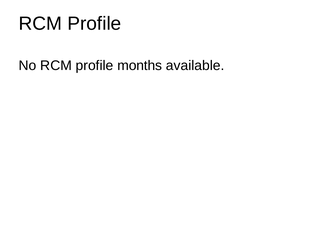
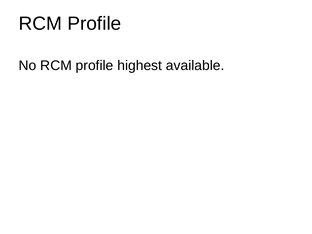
months: months -> highest (140, 65)
